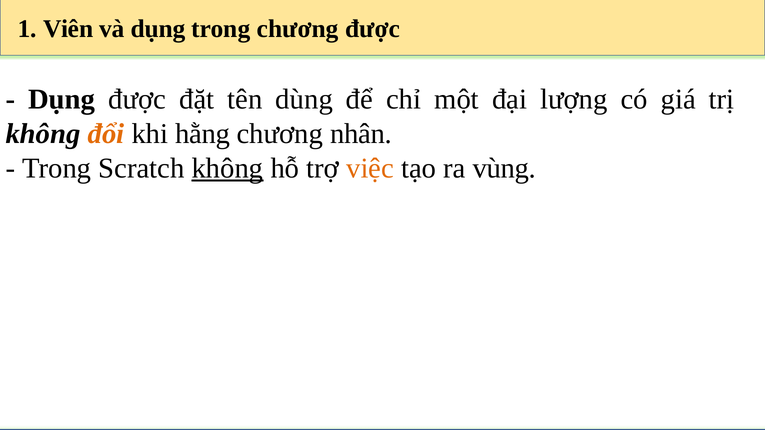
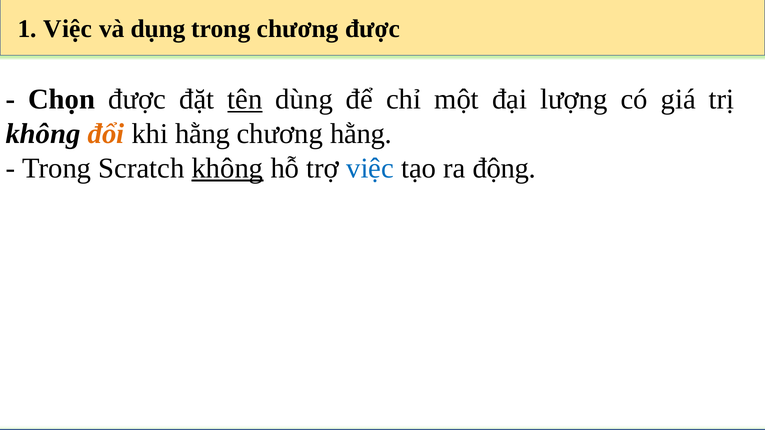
1 Viên: Viên -> Việc (68, 29)
Dụng: Dụng -> Chọn (62, 99)
tên underline: none -> present (245, 99)
chương nhân: nhân -> hằng (361, 134)
việc colour: orange -> blue (370, 168)
vùng: vùng -> động (504, 168)
